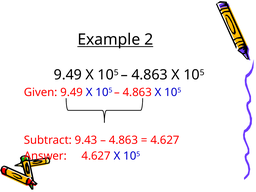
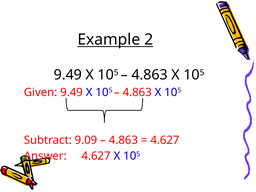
9.43: 9.43 -> 9.09 (86, 140)
